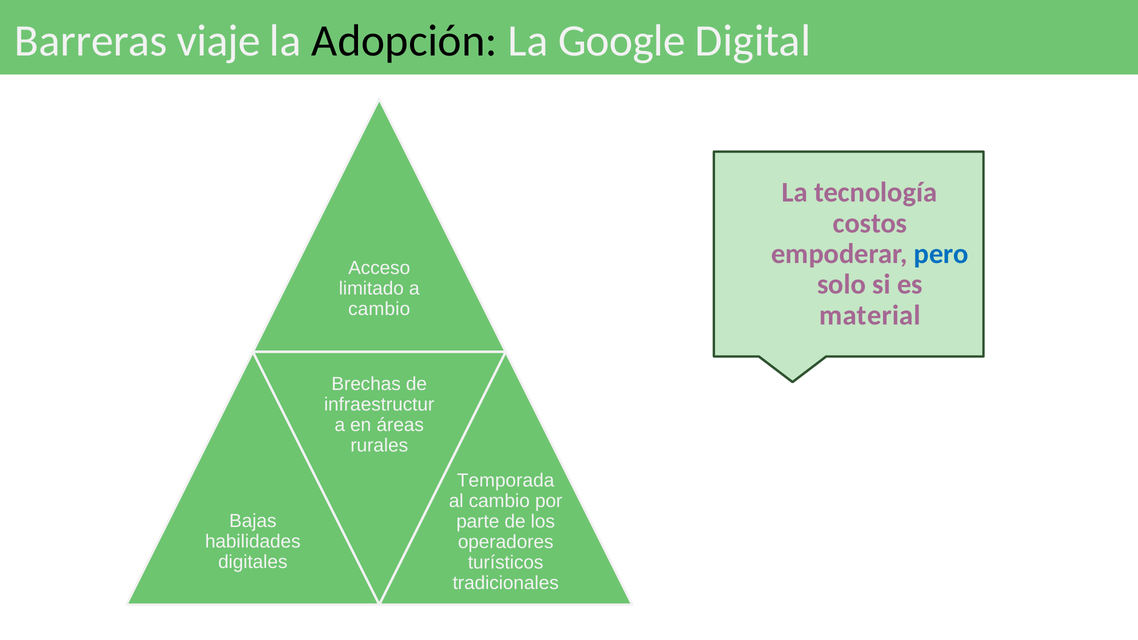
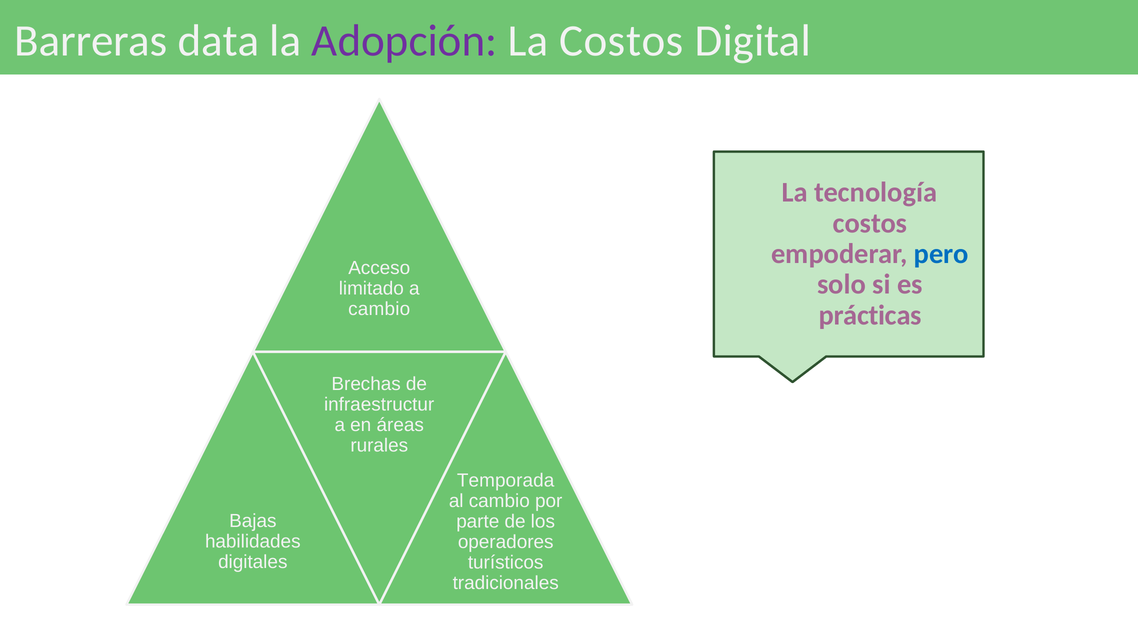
viaje: viaje -> data (218, 41)
Adopción colour: black -> purple (404, 41)
La Google: Google -> Costos (621, 41)
material: material -> prácticas (870, 315)
